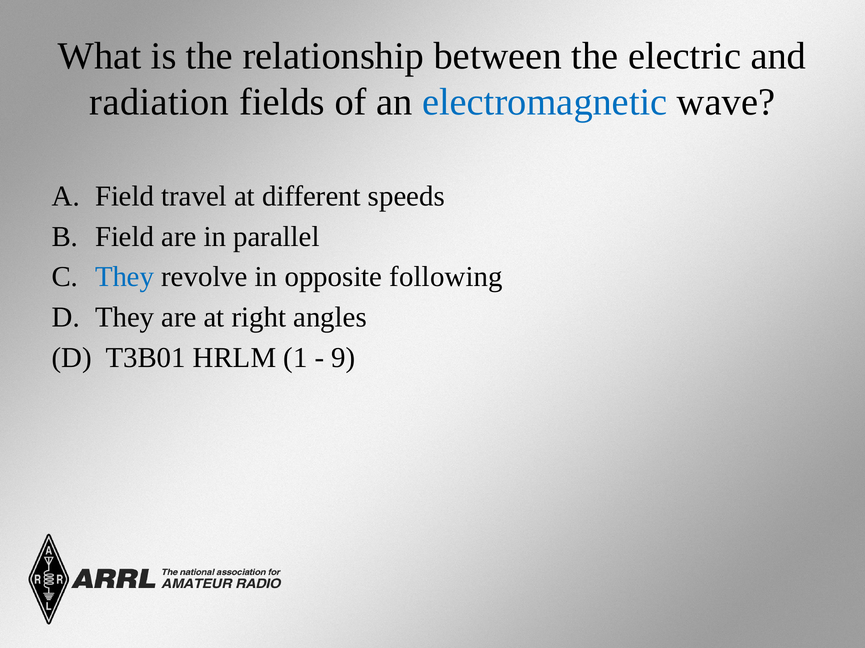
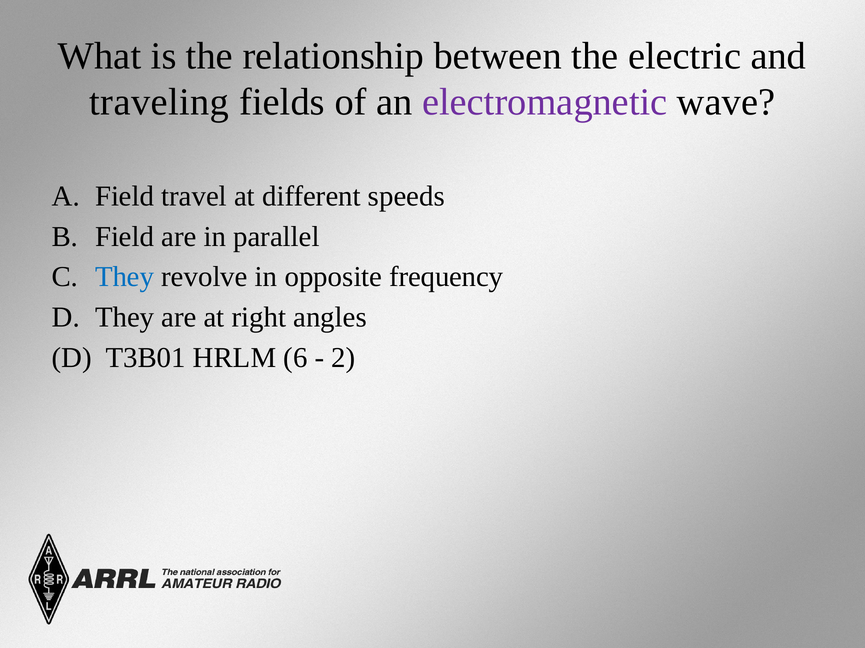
radiation: radiation -> traveling (159, 102)
electromagnetic colour: blue -> purple (545, 102)
following: following -> frequency (446, 277)
1: 1 -> 6 (295, 358)
9: 9 -> 2 (343, 358)
